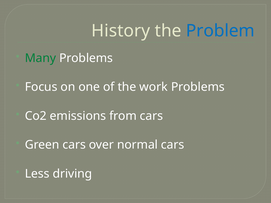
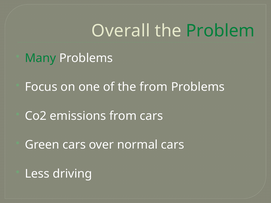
History: History -> Overall (121, 31)
Problem colour: blue -> green (220, 31)
the work: work -> from (154, 87)
